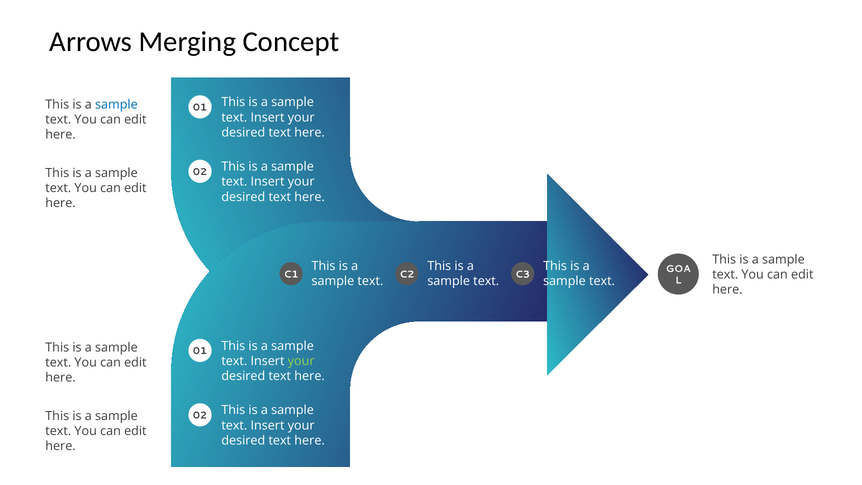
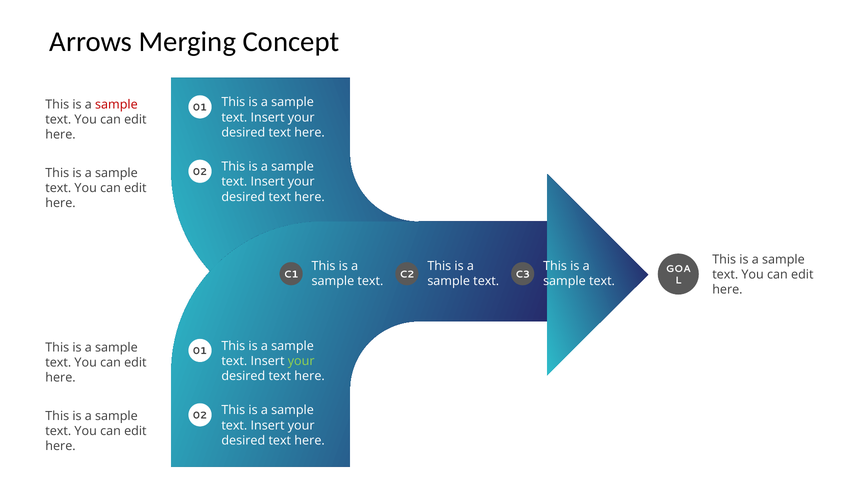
sample colour: blue -> red (116, 105)
